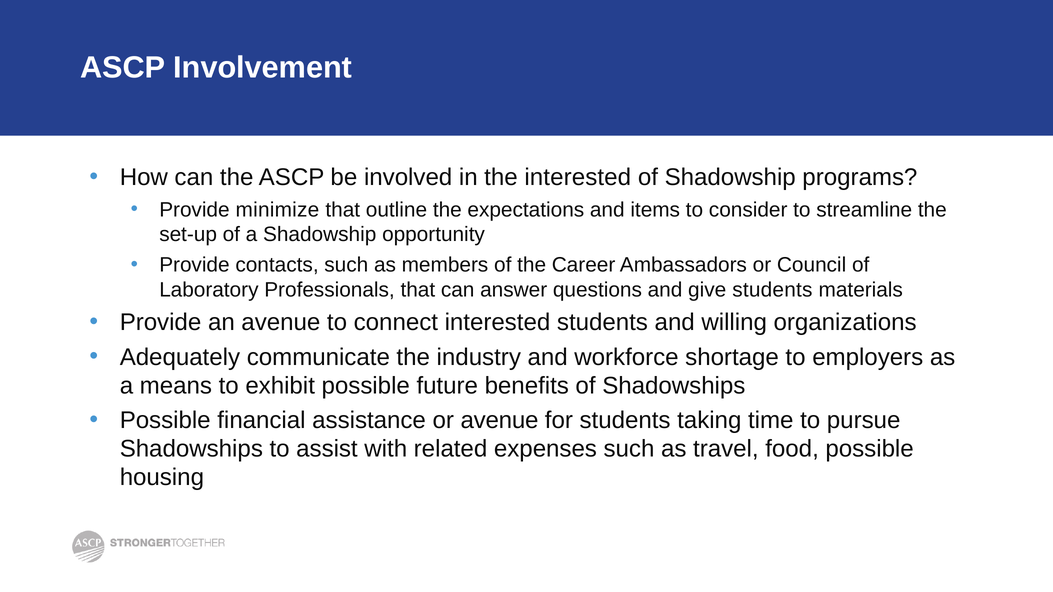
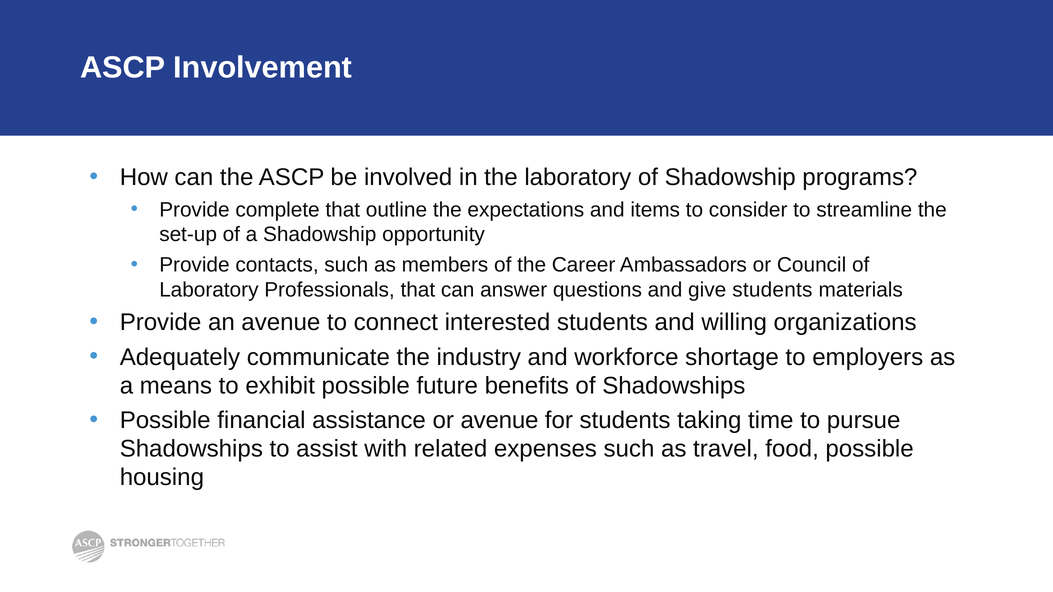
the interested: interested -> laboratory (578, 177)
minimize: minimize -> complete (278, 210)
